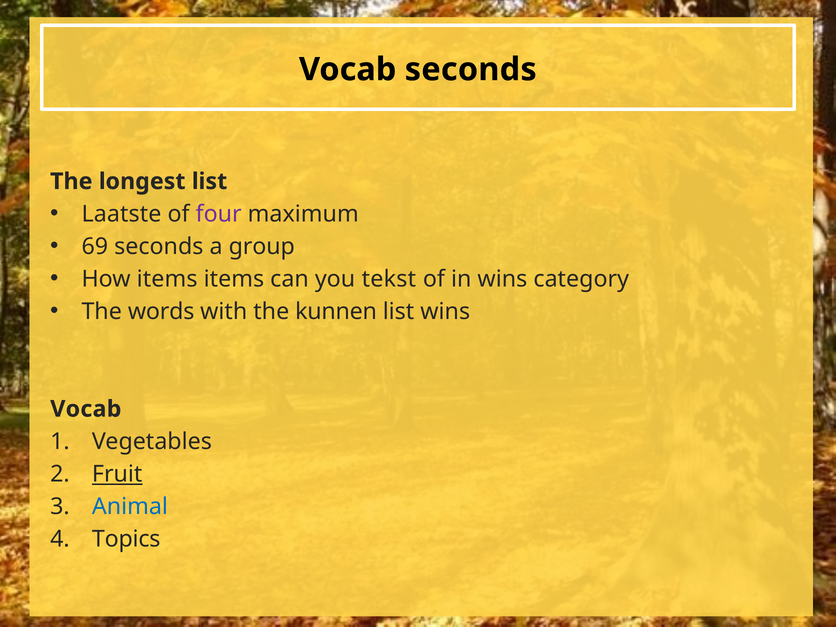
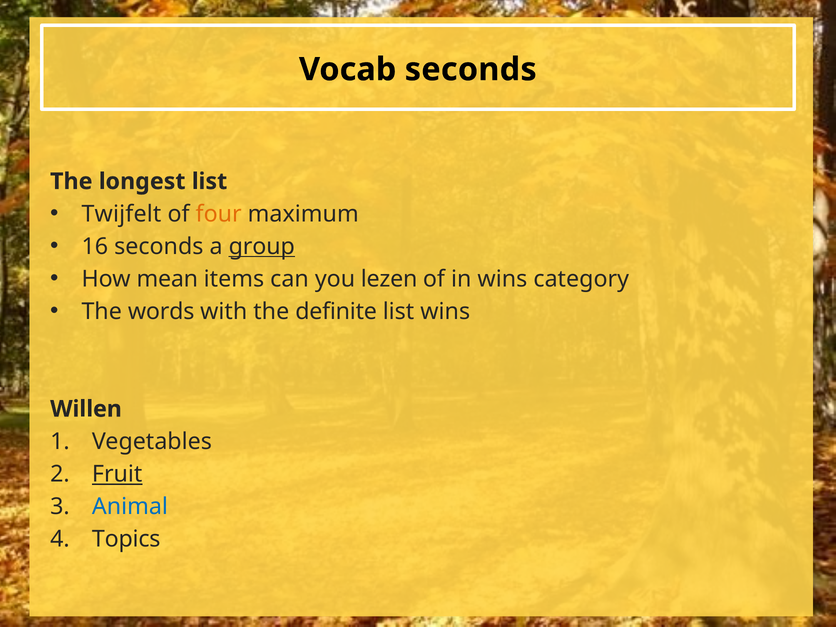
Laatste: Laatste -> Twijfelt (121, 214)
four colour: purple -> orange (219, 214)
69: 69 -> 16 (95, 246)
group underline: none -> present (262, 246)
How items: items -> mean (167, 279)
tekst: tekst -> lezen (389, 279)
kunnen: kunnen -> definite (336, 311)
Vocab: Vocab -> Willen (86, 409)
